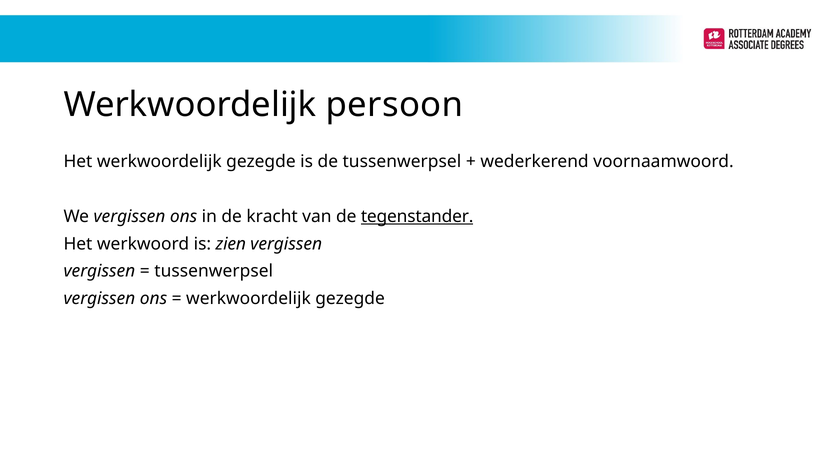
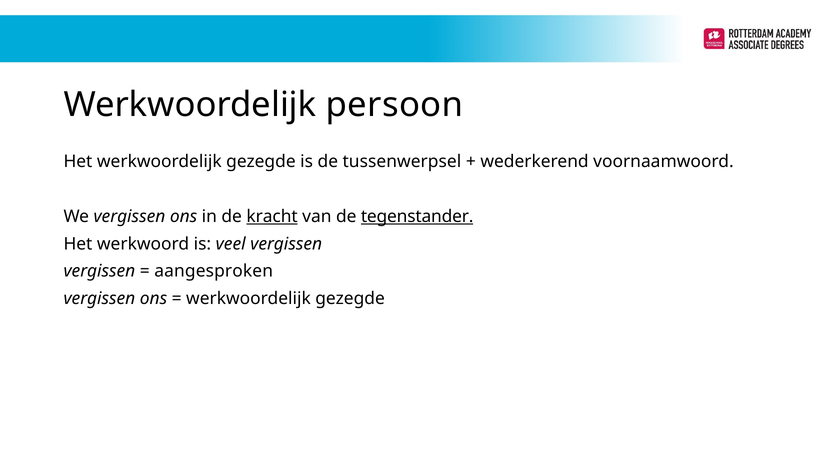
kracht underline: none -> present (272, 217)
zien: zien -> veel (231, 244)
tussenwerpsel: tussenwerpsel -> aangesproken (214, 272)
